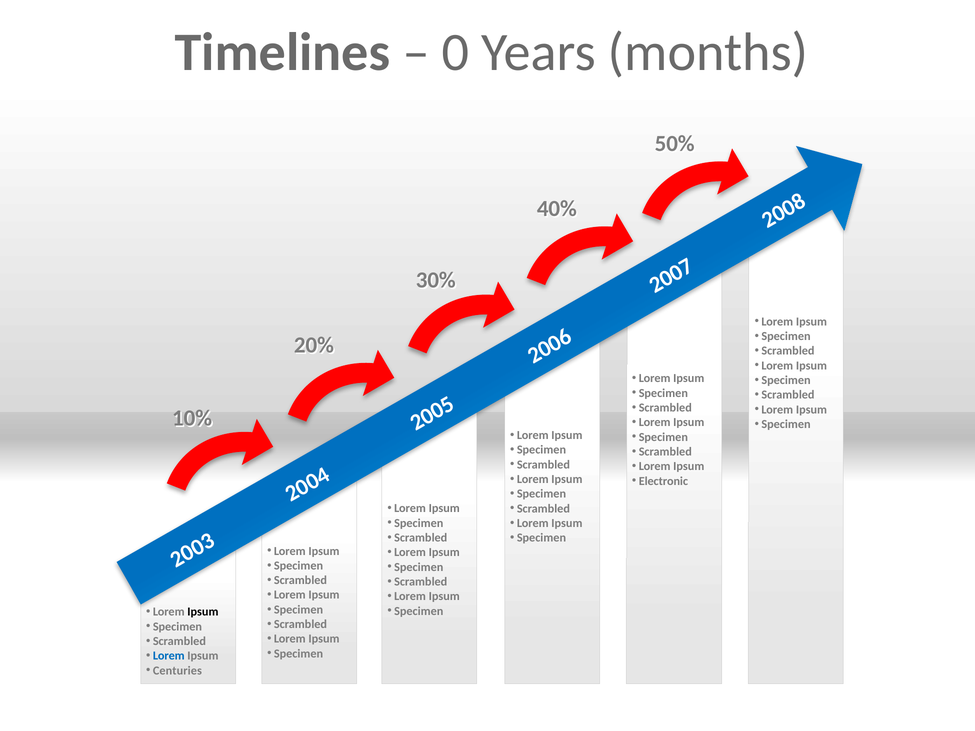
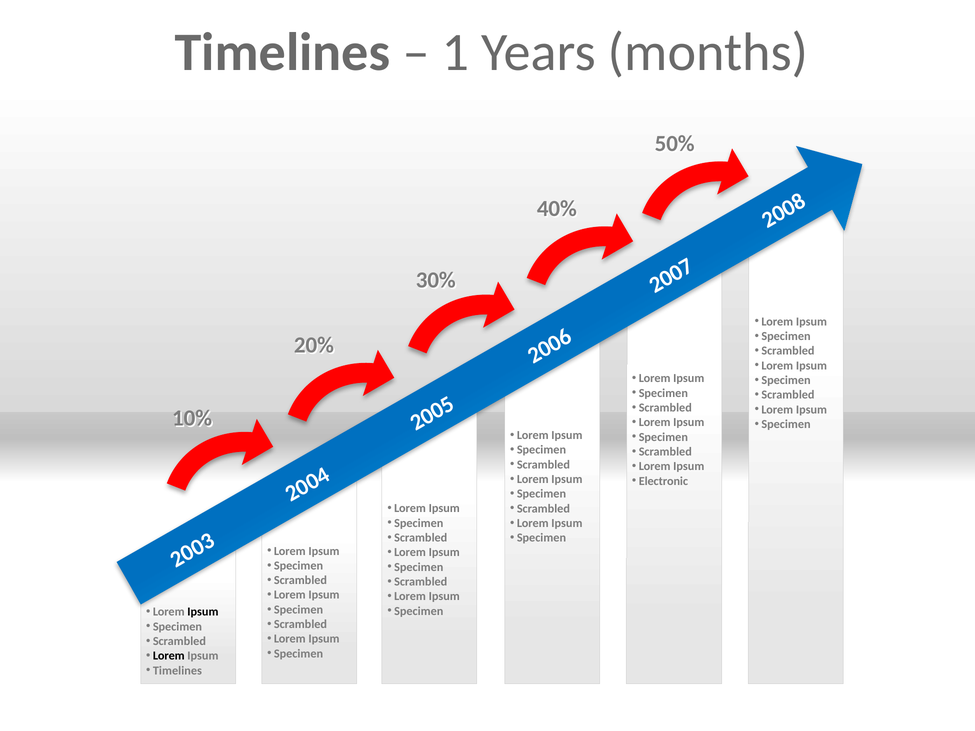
0: 0 -> 1 (456, 53)
Lorem colour: blue -> black (169, 656)
Centuries: Centuries -> Timelines (177, 671)
